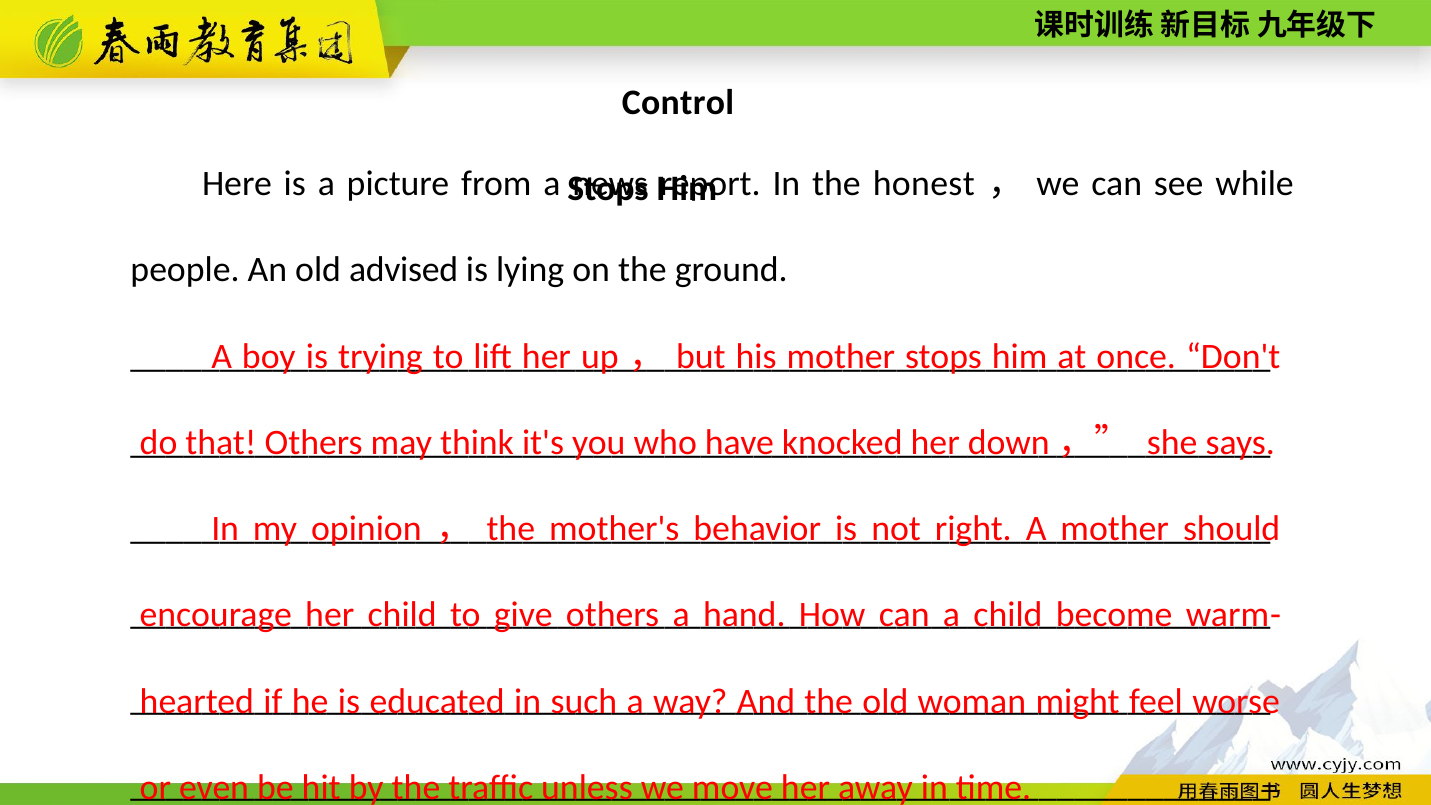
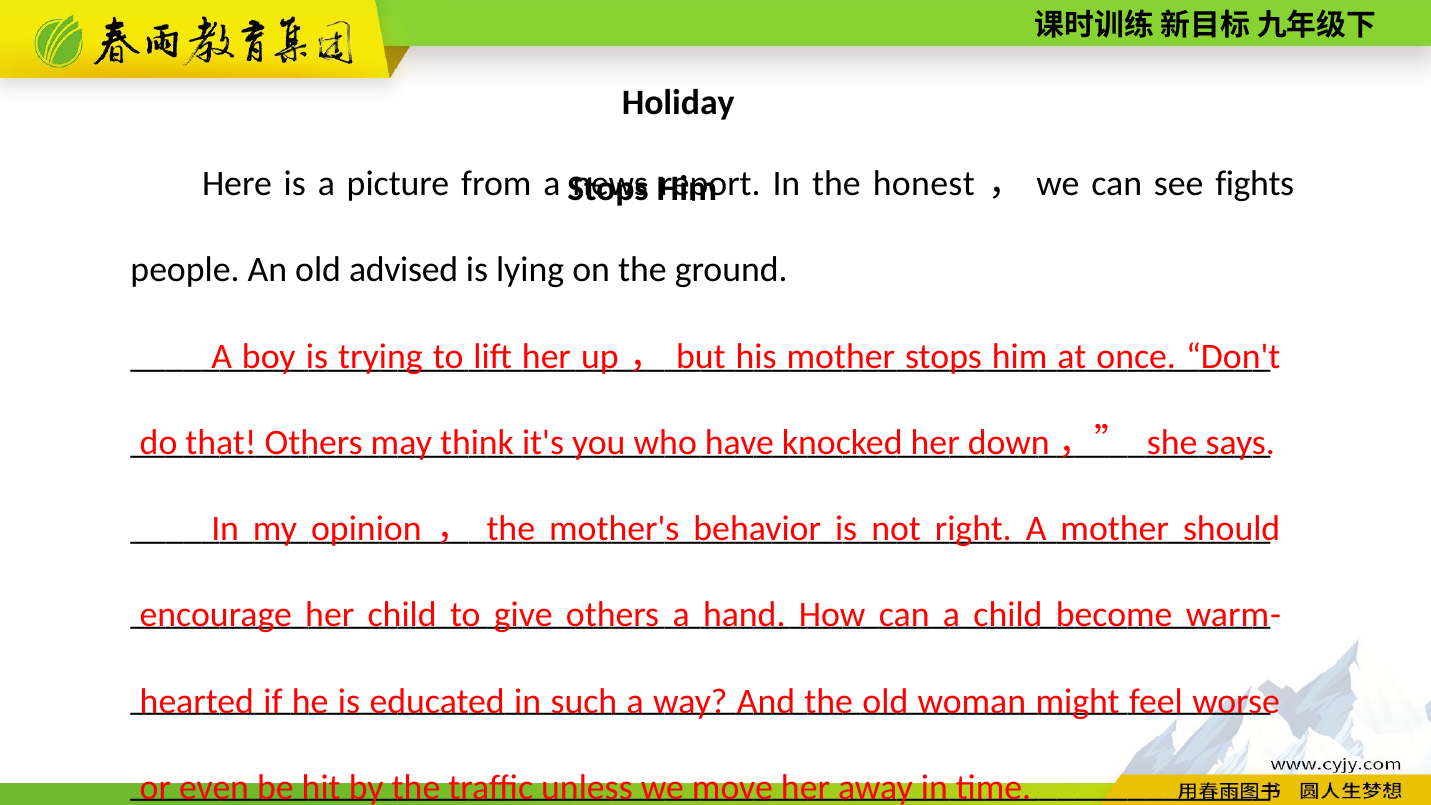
Control: Control -> Holiday (678, 103)
while: while -> fights (1255, 184)
